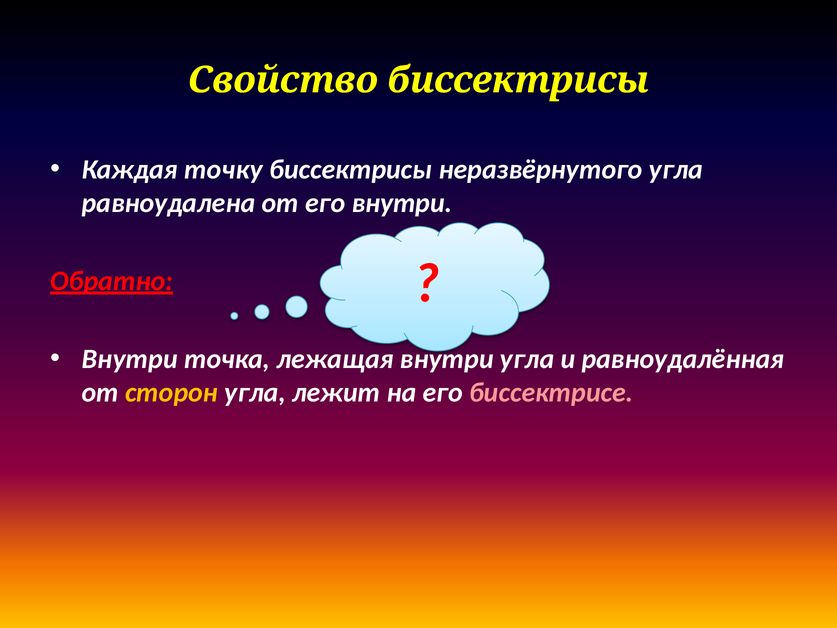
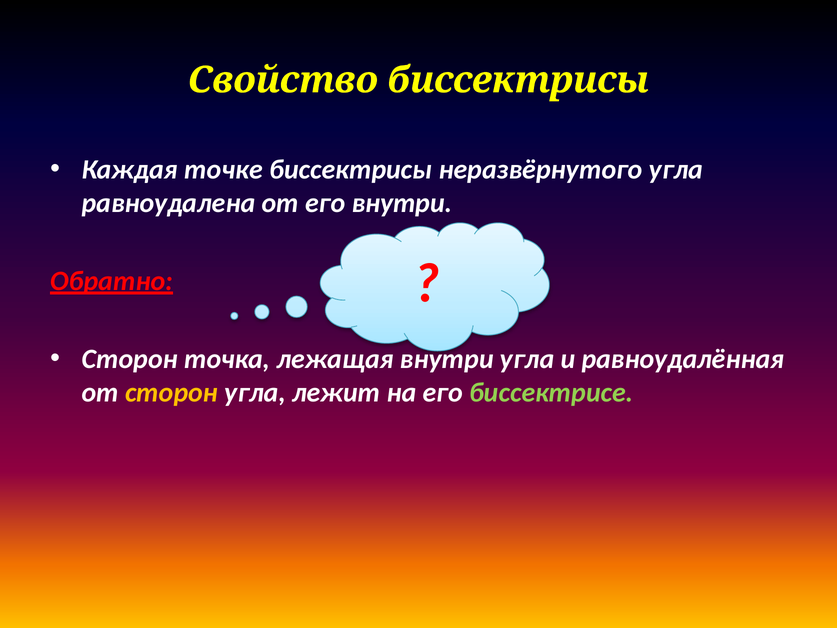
точку: точку -> точке (224, 169)
Внутри: Внутри -> Сторон (130, 359)
биссектрисе colour: pink -> light green (551, 393)
